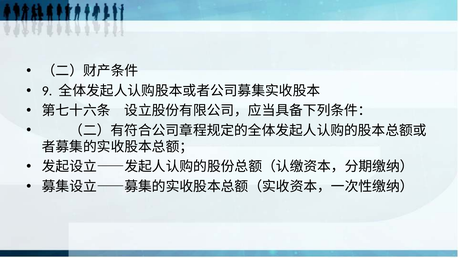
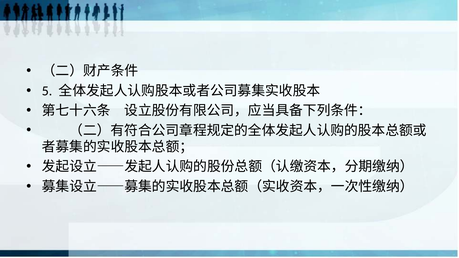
9: 9 -> 5 (47, 91)
